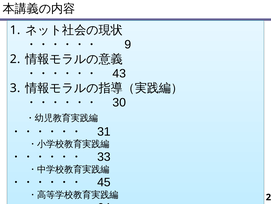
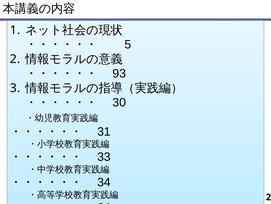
9: 9 -> 5 (128, 44)
43: 43 -> 93 (119, 73)
45: 45 -> 34 (104, 182)
